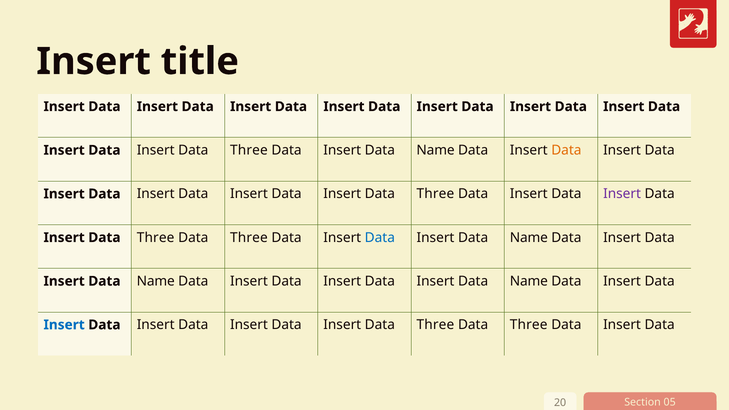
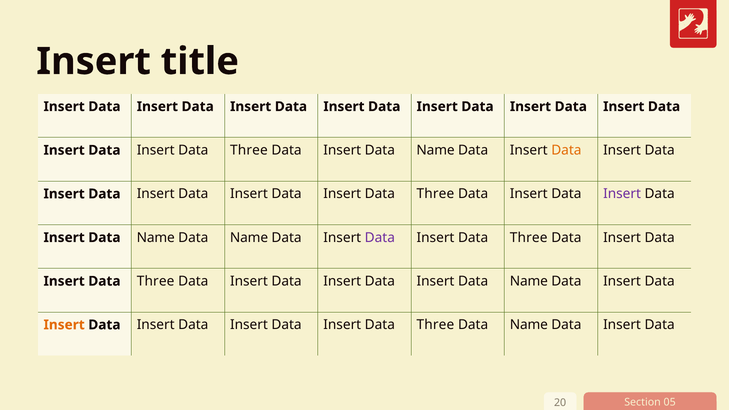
Three: Three -> Name (156, 238)
Three: Three -> Name (249, 238)
Data colour: blue -> purple (380, 238)
Name: Name -> Three (529, 238)
Name: Name -> Three (156, 281)
Insert colour: blue -> orange (64, 325)
Three: Three -> Name (529, 325)
